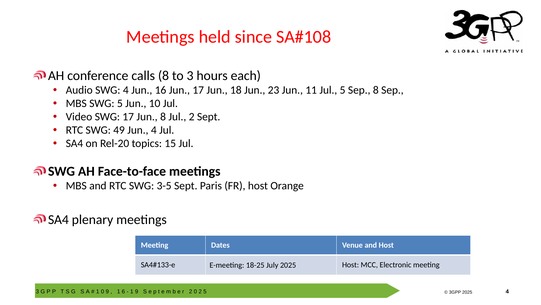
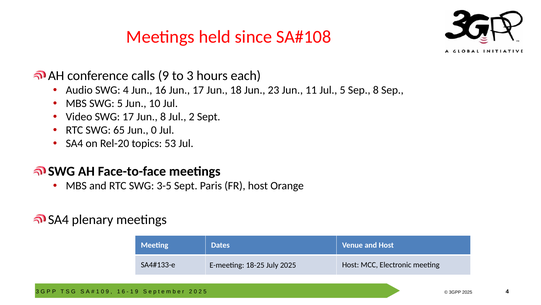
calls 8: 8 -> 9 (164, 76)
49: 49 -> 65 (119, 130)
Jun 4: 4 -> 0 (154, 130)
15: 15 -> 53 (170, 143)
